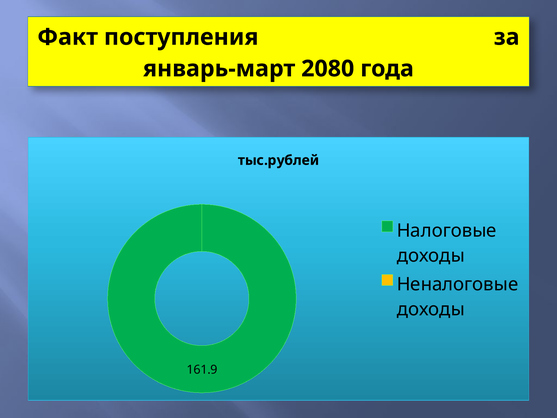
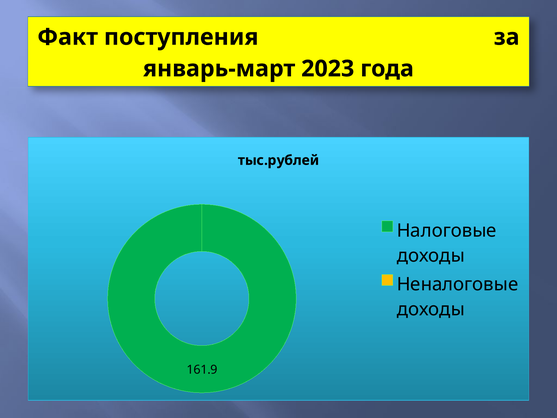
2080: 2080 -> 2023 (328, 69)
